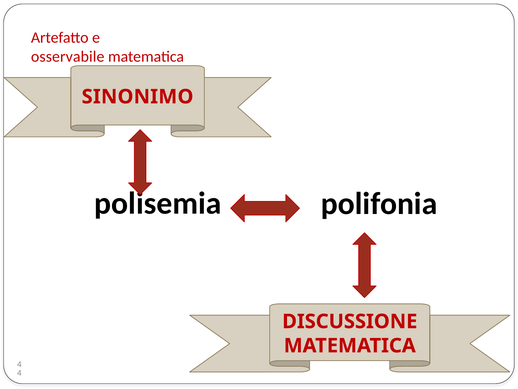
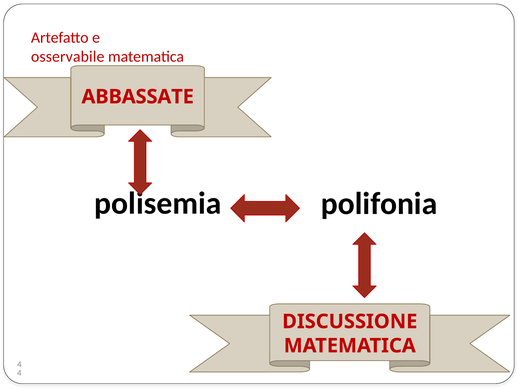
SINONIMO: SINONIMO -> ABBASSATE (138, 97)
